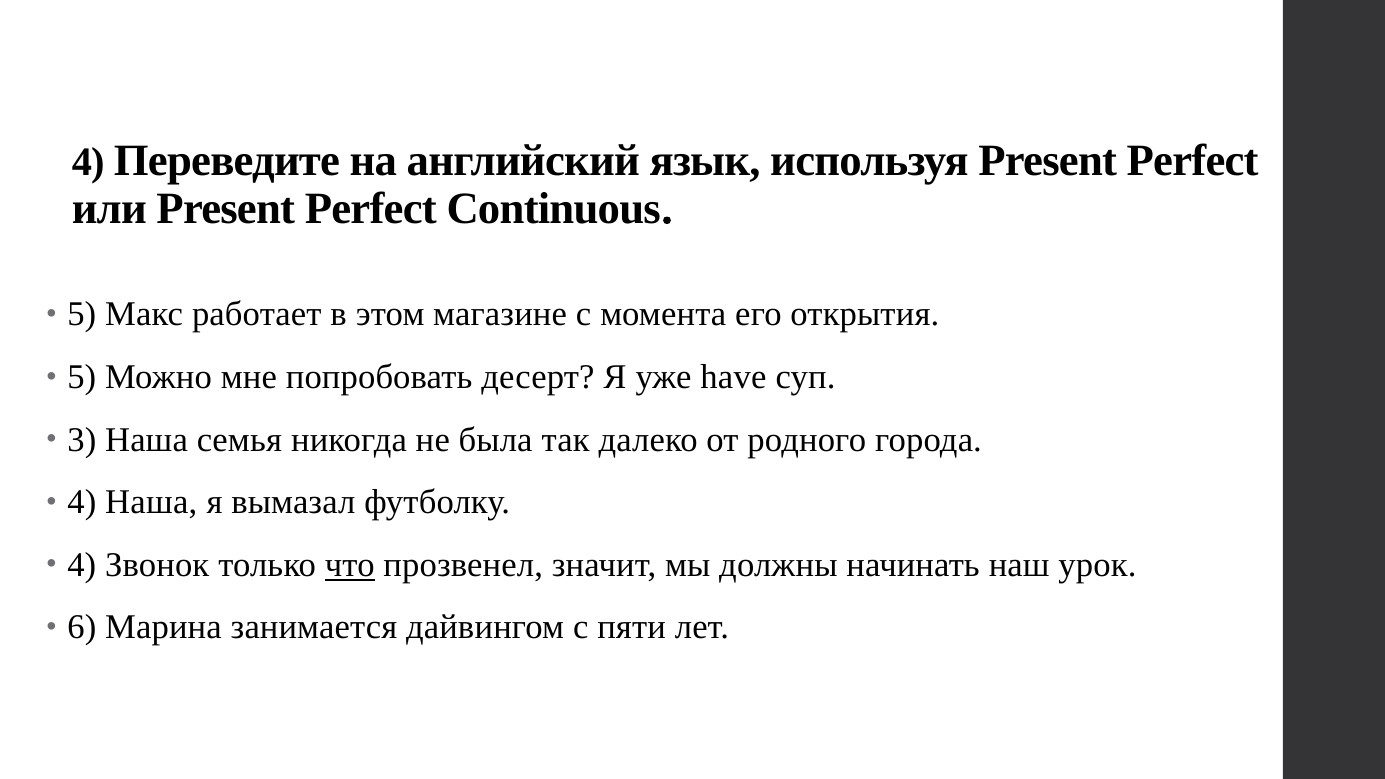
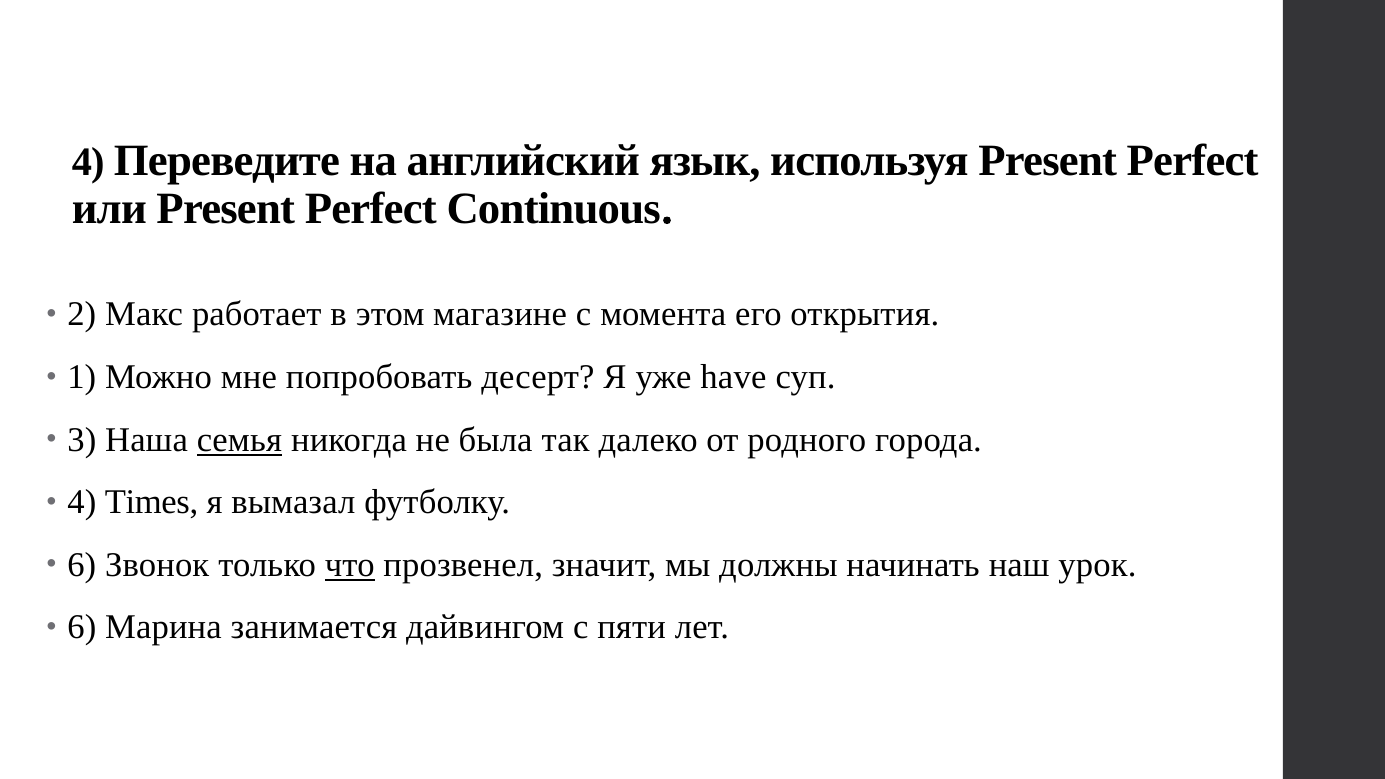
5: 5 -> 2 (82, 315)
5: 5 -> 1 (82, 377)
семья underline: none -> present (239, 440)
4 Наша: Наша -> Times (152, 502)
4: 4 -> 6 (82, 565)
